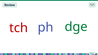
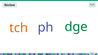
tch colour: red -> orange (19, 28)
